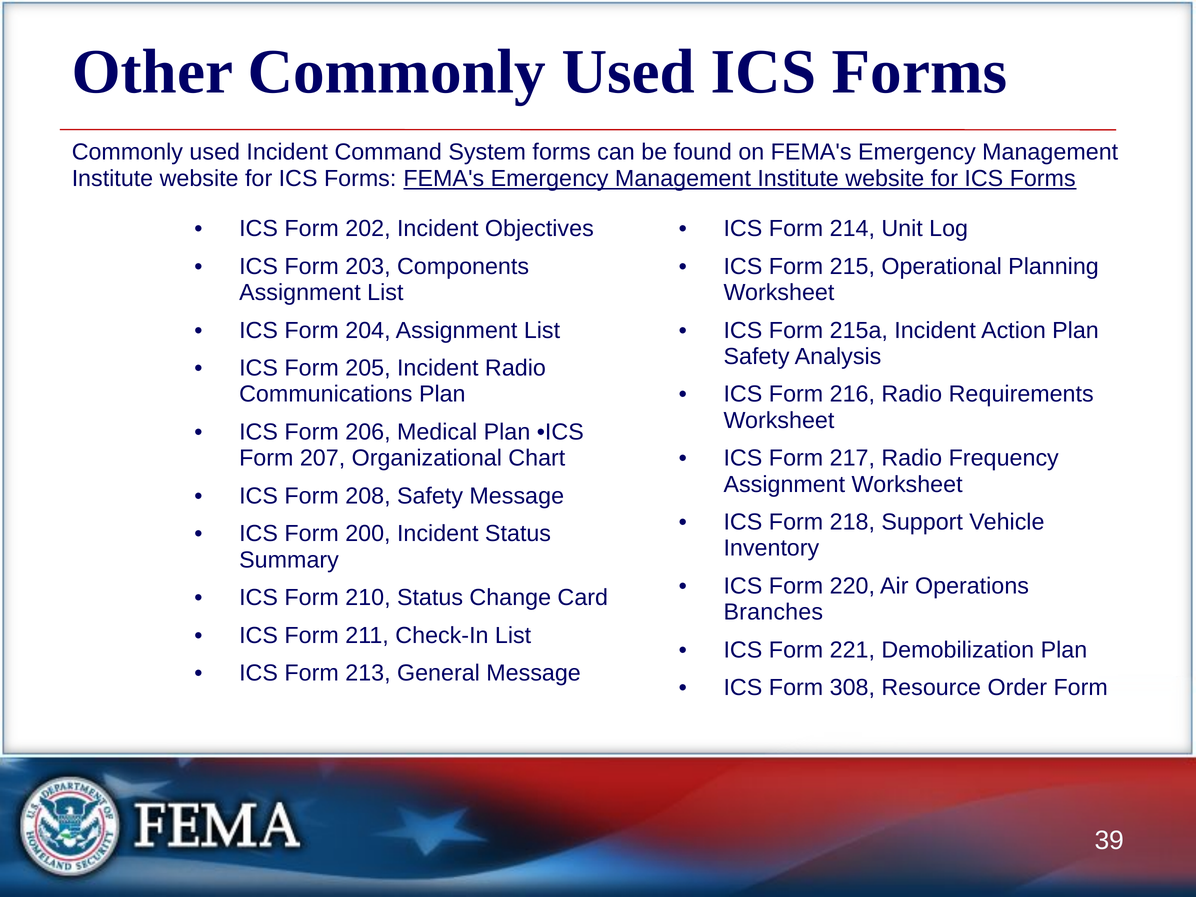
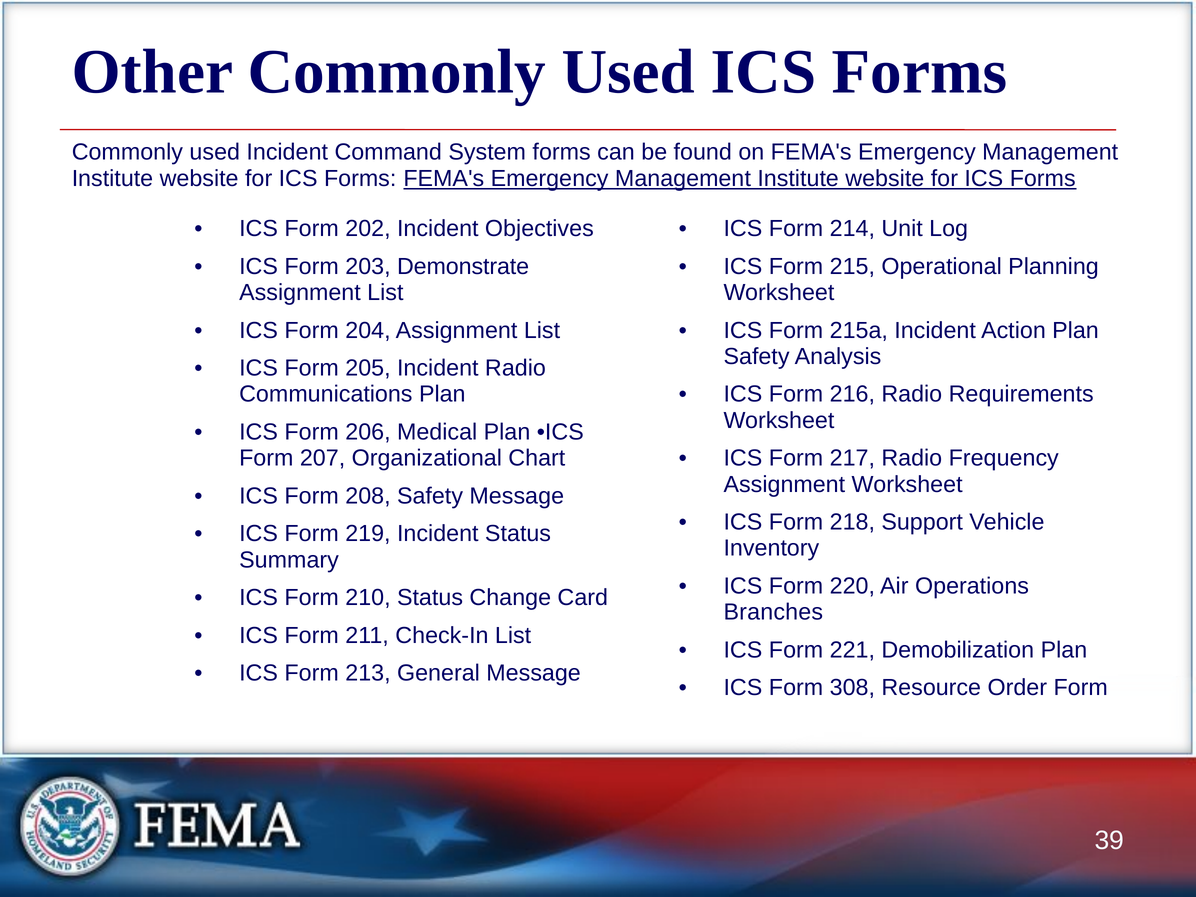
Components: Components -> Demonstrate (463, 267)
200: 200 -> 219 (368, 534)
